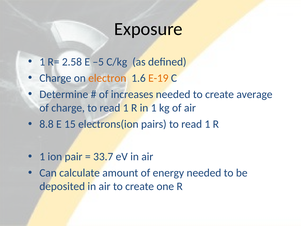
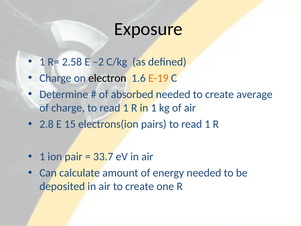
–5: –5 -> –2 (98, 62)
electron colour: orange -> black (107, 78)
increases: increases -> absorbed (132, 94)
8.8: 8.8 -> 2.8 (47, 124)
